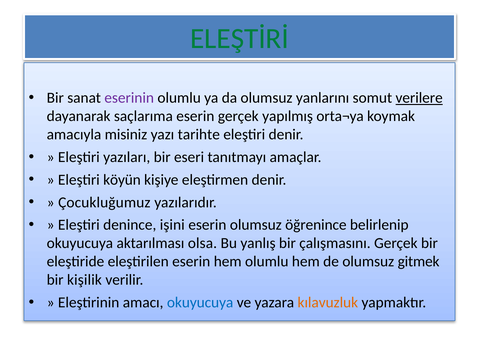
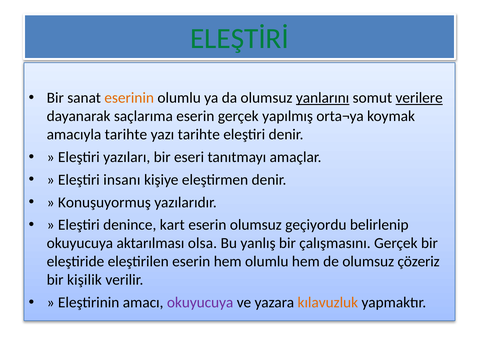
eserinin colour: purple -> orange (129, 98)
yanlarını underline: none -> present (323, 98)
amacıyla misiniz: misiniz -> tarihte (126, 135)
köyün: köyün -> insanı (122, 180)
Çocukluğumuz: Çocukluğumuz -> Konuşuyormuş (104, 202)
işini: işini -> kart (172, 225)
öğrenince: öğrenince -> geçiyordu (316, 225)
gitmek: gitmek -> çözeriz (419, 262)
okuyucuya colour: blue -> purple (200, 303)
